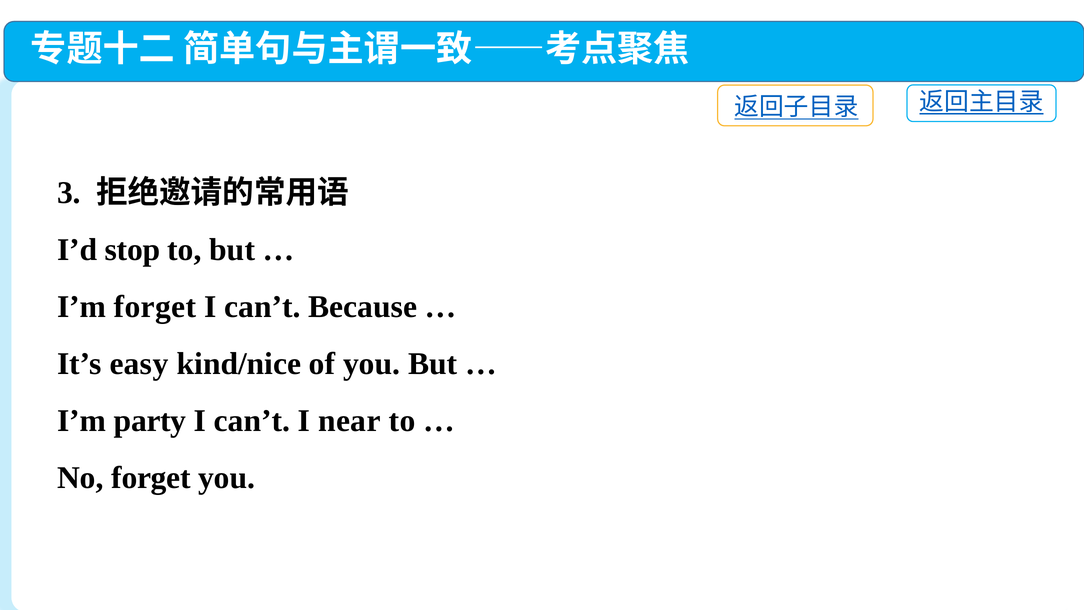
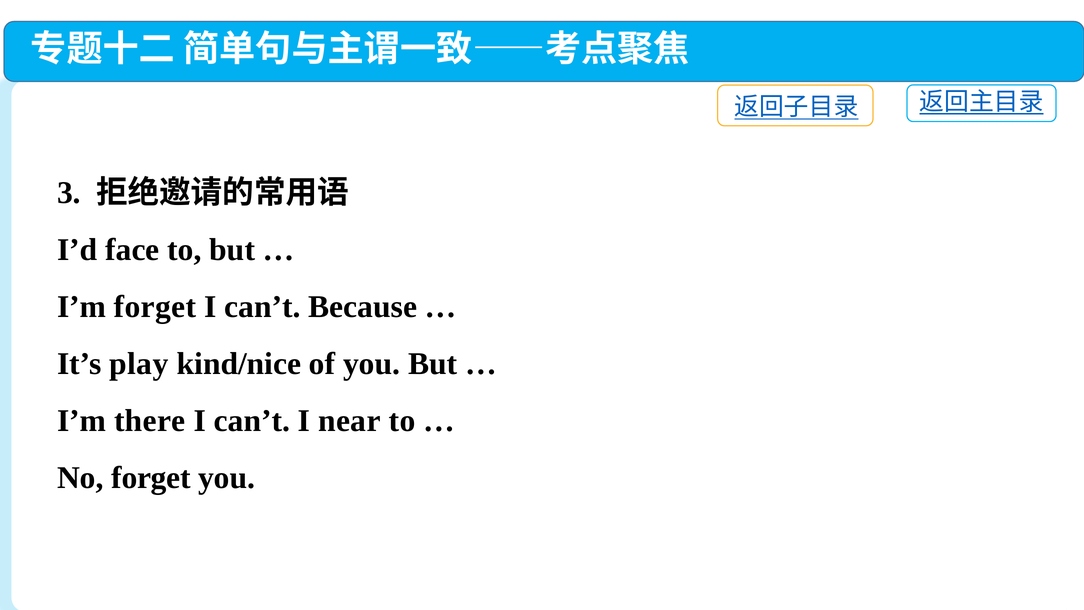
stop: stop -> face (132, 250)
easy: easy -> play (139, 363)
party: party -> there (150, 420)
